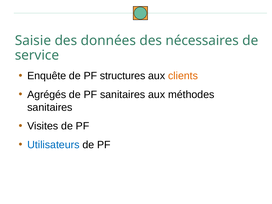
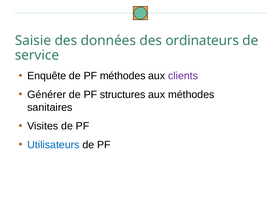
nécessaires: nécessaires -> ordinateurs (202, 41)
PF structures: structures -> méthodes (123, 76)
clients colour: orange -> purple (183, 76)
Agrégés: Agrégés -> Générer (47, 95)
PF sanitaires: sanitaires -> structures (123, 95)
